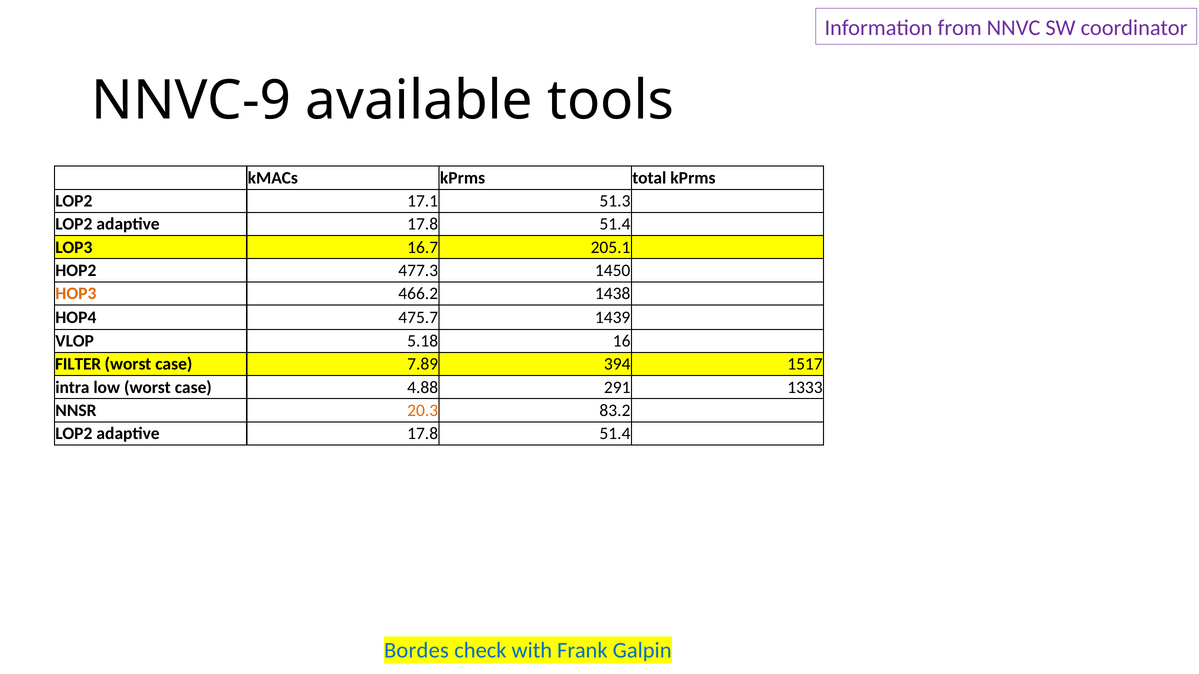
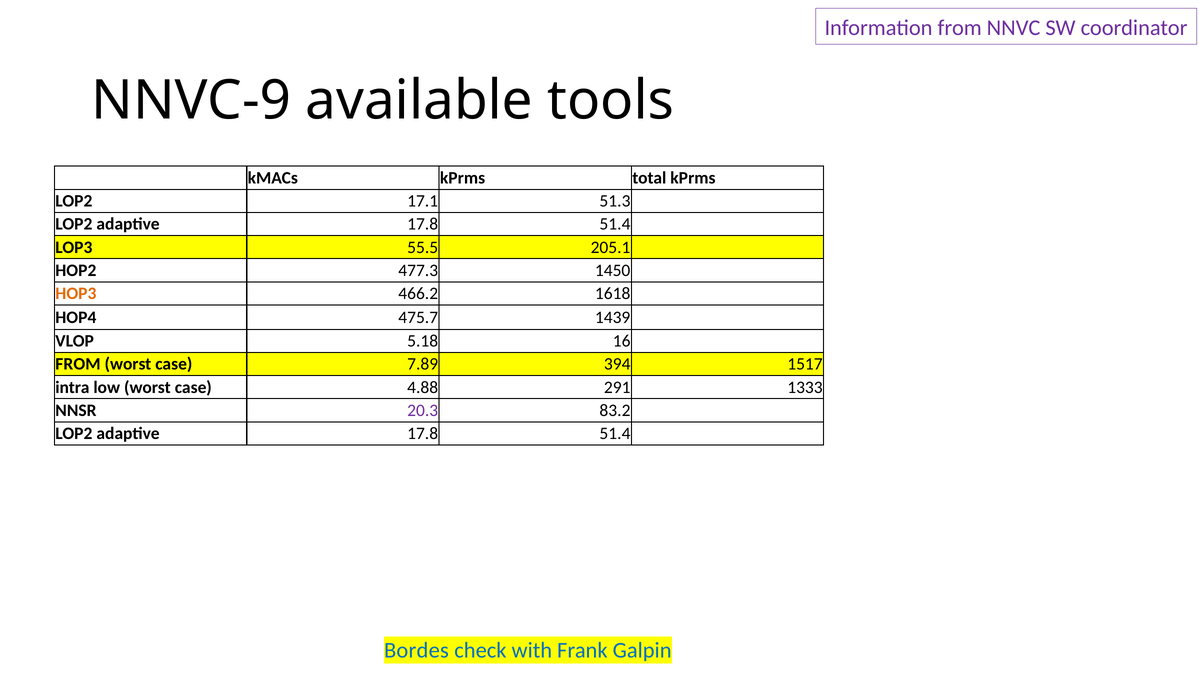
16.7: 16.7 -> 55.5 (423, 248)
1438: 1438 -> 1618 (613, 294)
FILTER: FILTER -> FROM (78, 364)
20.3 colour: orange -> purple (423, 411)
